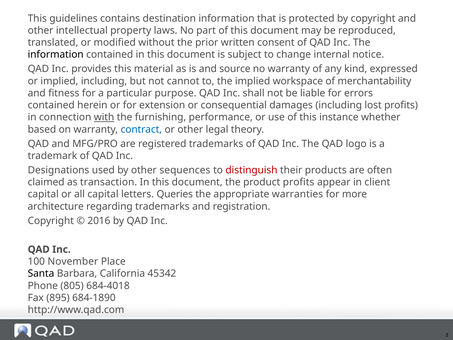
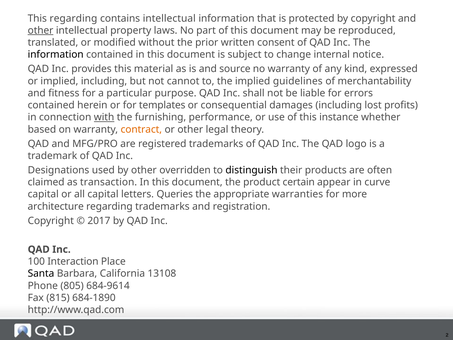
This guidelines: guidelines -> regarding (73, 18)
contains destination: destination -> intellectual (169, 18)
other underline: none -> present (41, 30)
workspace: workspace -> guidelines (298, 81)
extension: extension -> templates (162, 105)
contract colour: blue -> orange (141, 129)
sequences: sequences -> overridden (185, 170)
distinguish colour: red -> black (251, 170)
product profits: profits -> certain (299, 182)
client: client -> curve (377, 182)
2016: 2016 -> 2017 (99, 221)
November: November -> Interaction (73, 261)
45342: 45342 -> 13108 (162, 273)
684-4018: 684-4018 -> 684-9614 (108, 285)
895: 895 -> 815 (58, 298)
